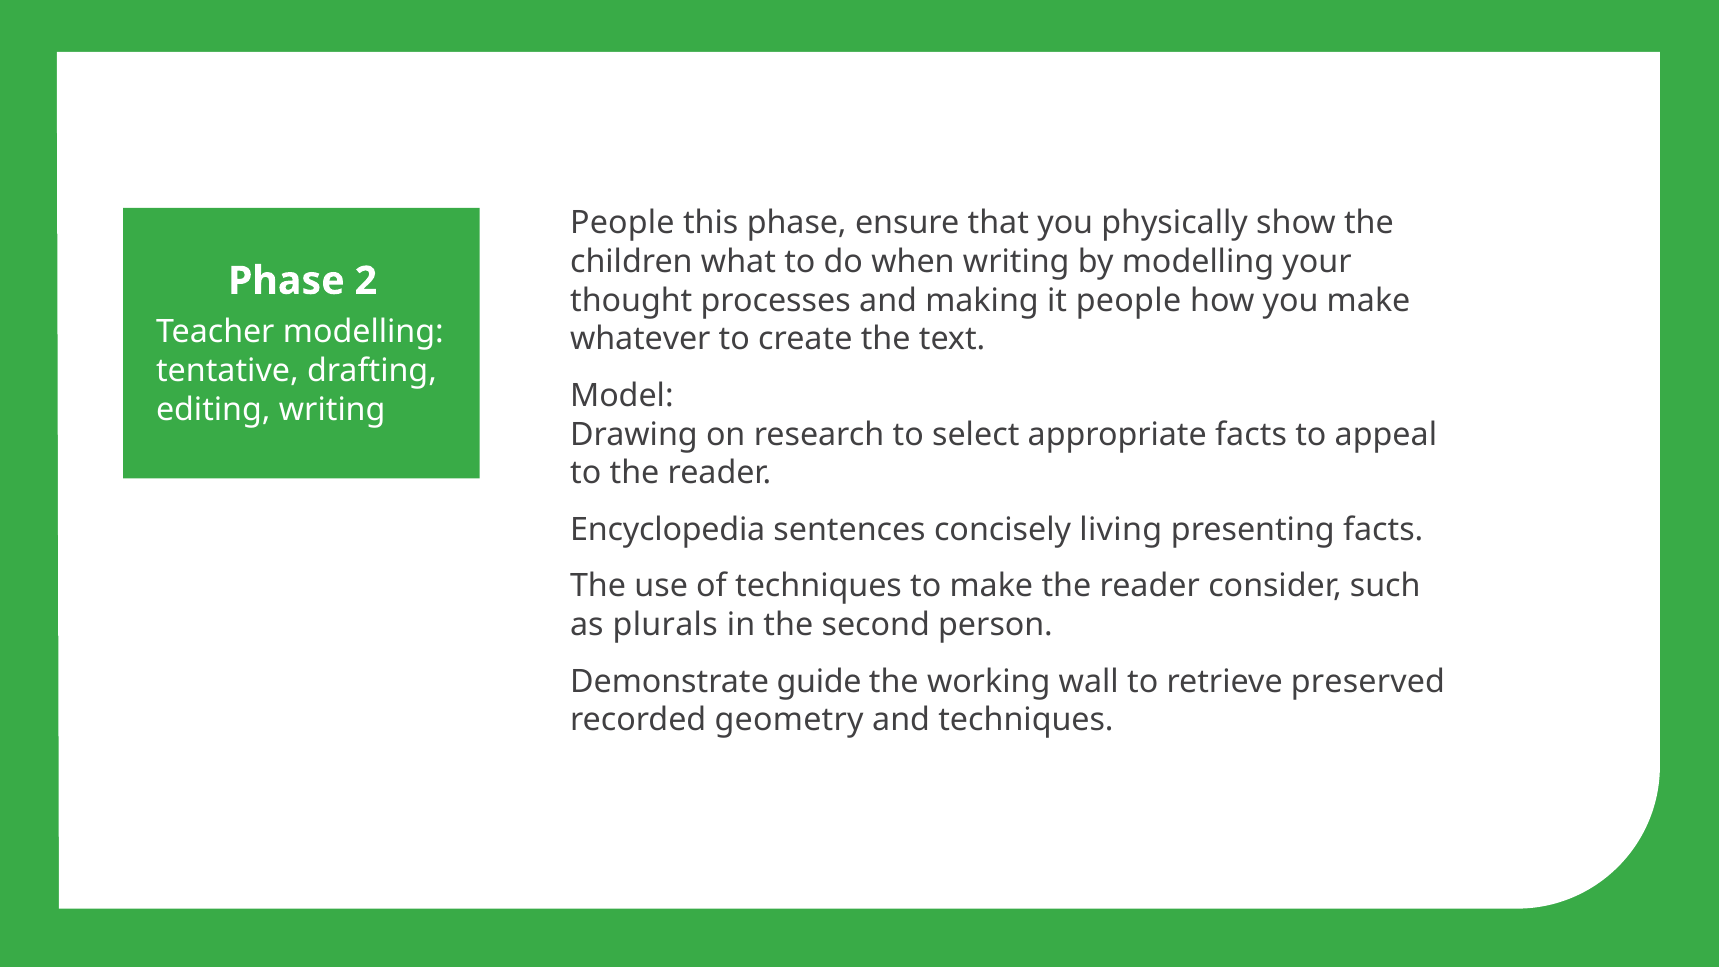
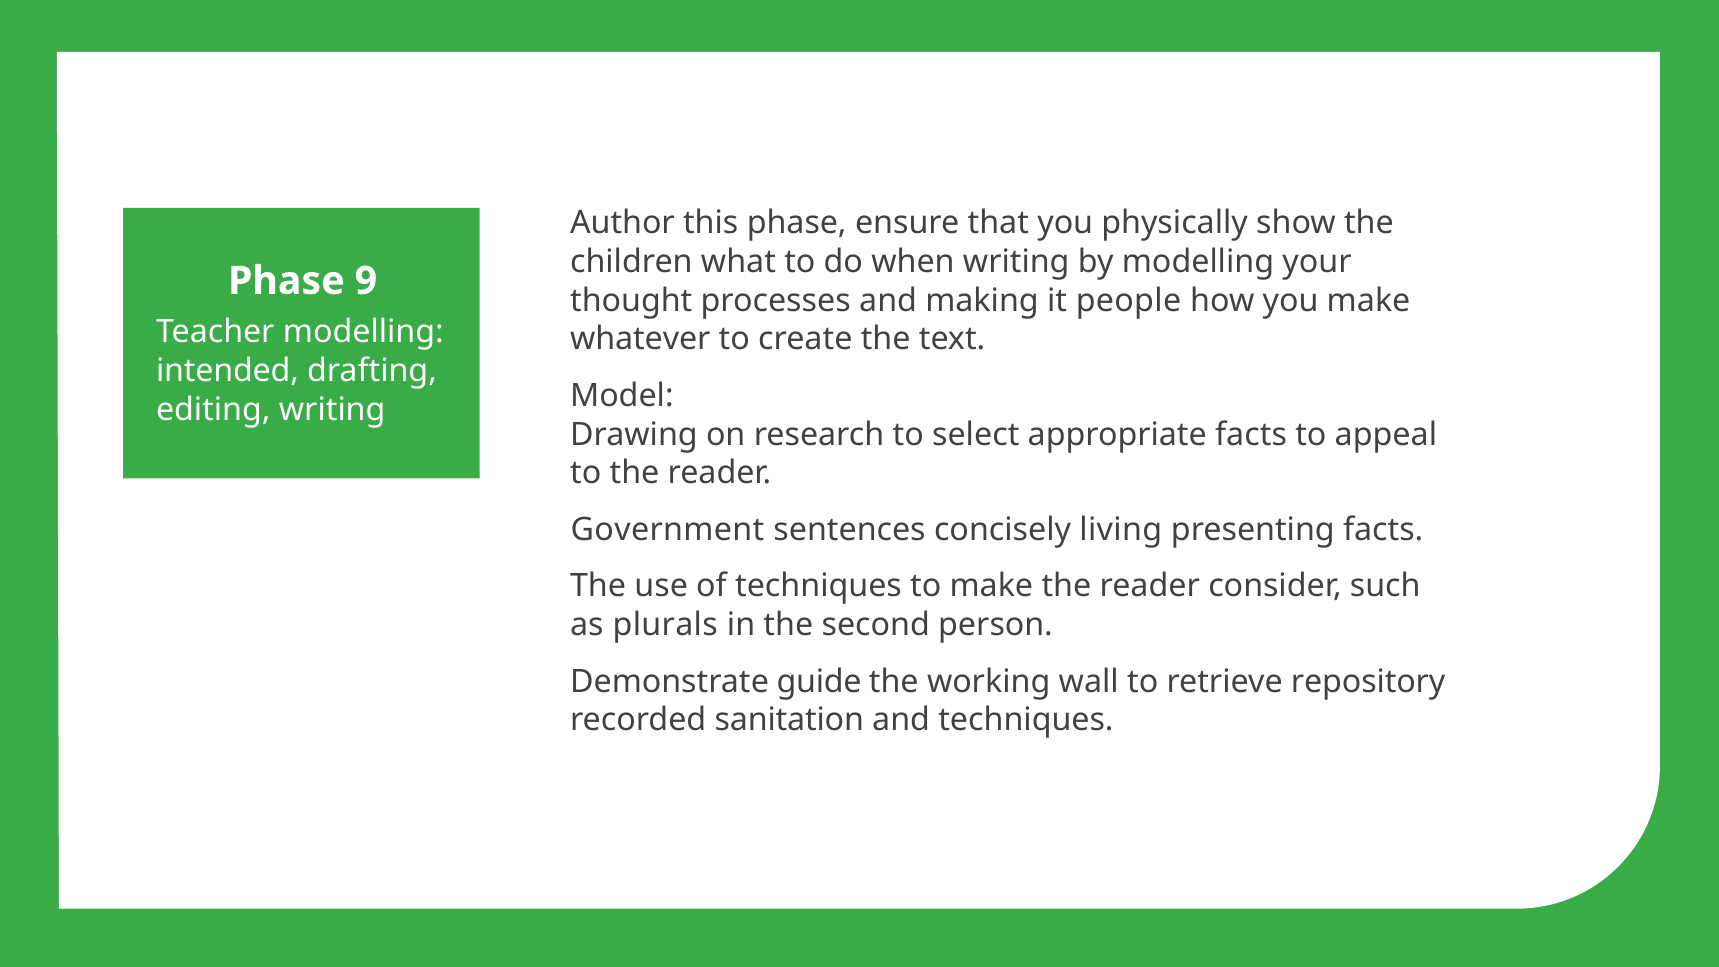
People: People -> Author (622, 223)
2: 2 -> 9 (366, 281)
tentative: tentative -> intended (227, 371)
Encyclopedia: Encyclopedia -> Government (667, 530)
preserved: preserved -> repository (1368, 681)
geometry: geometry -> sanitation (789, 720)
